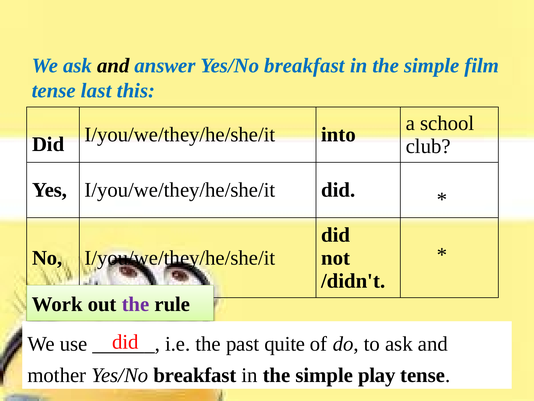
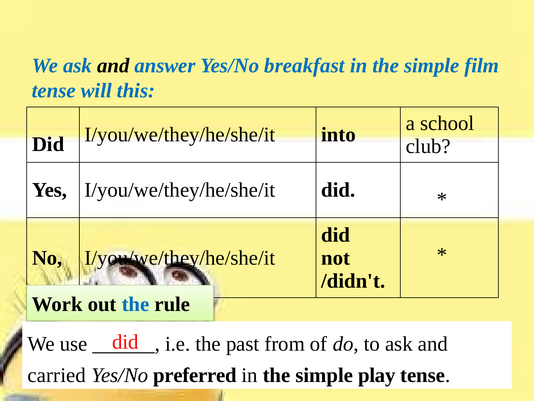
last: last -> will (96, 90)
the colour: purple -> blue (136, 304)
quite: quite -> from (285, 344)
mother: mother -> carried (57, 375)
breakfast: breakfast -> preferred (195, 375)
